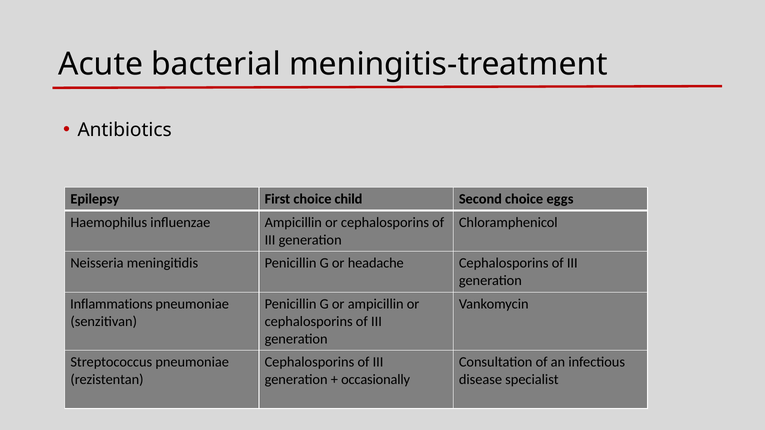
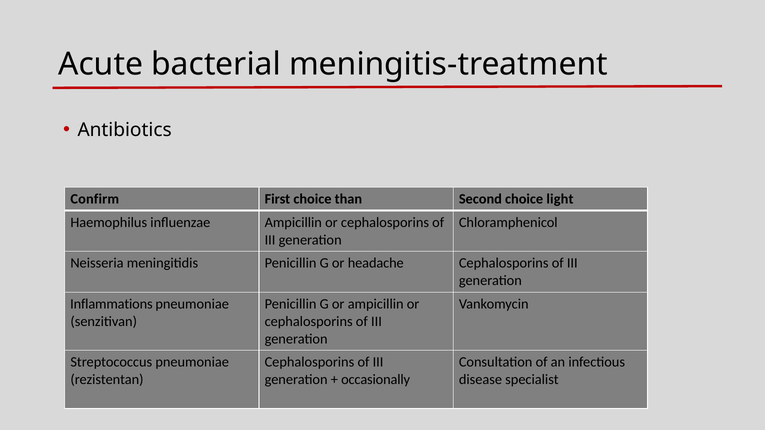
Epilepsy: Epilepsy -> Confirm (95, 199)
child: child -> than (348, 199)
eggs: eggs -> light (560, 199)
